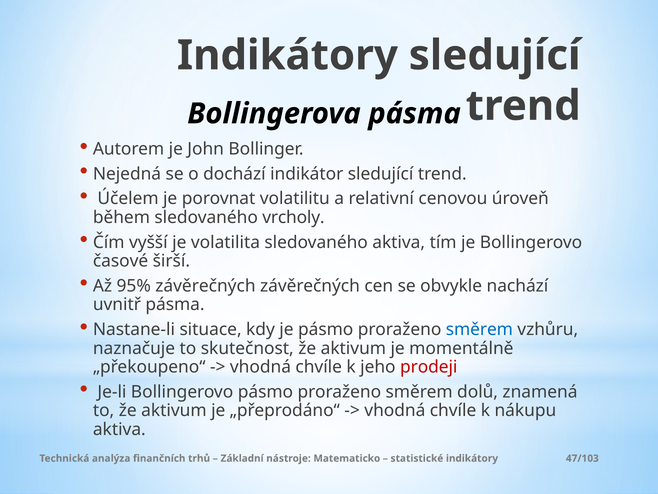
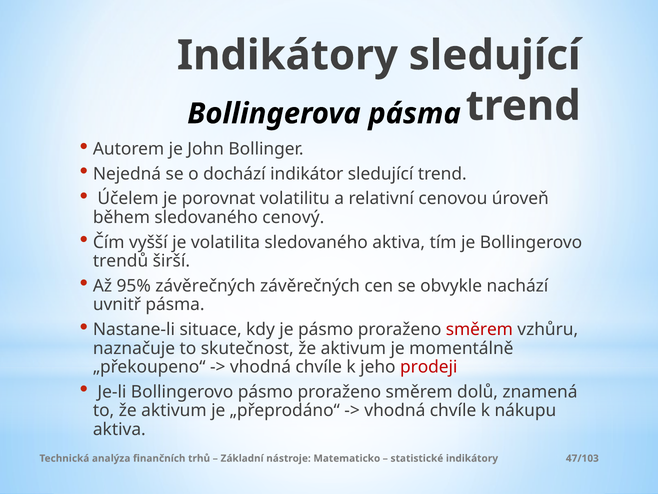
vrcholy: vrcholy -> cenový (293, 217)
časové: časové -> trendů (121, 261)
směrem colour: blue -> red (479, 329)
